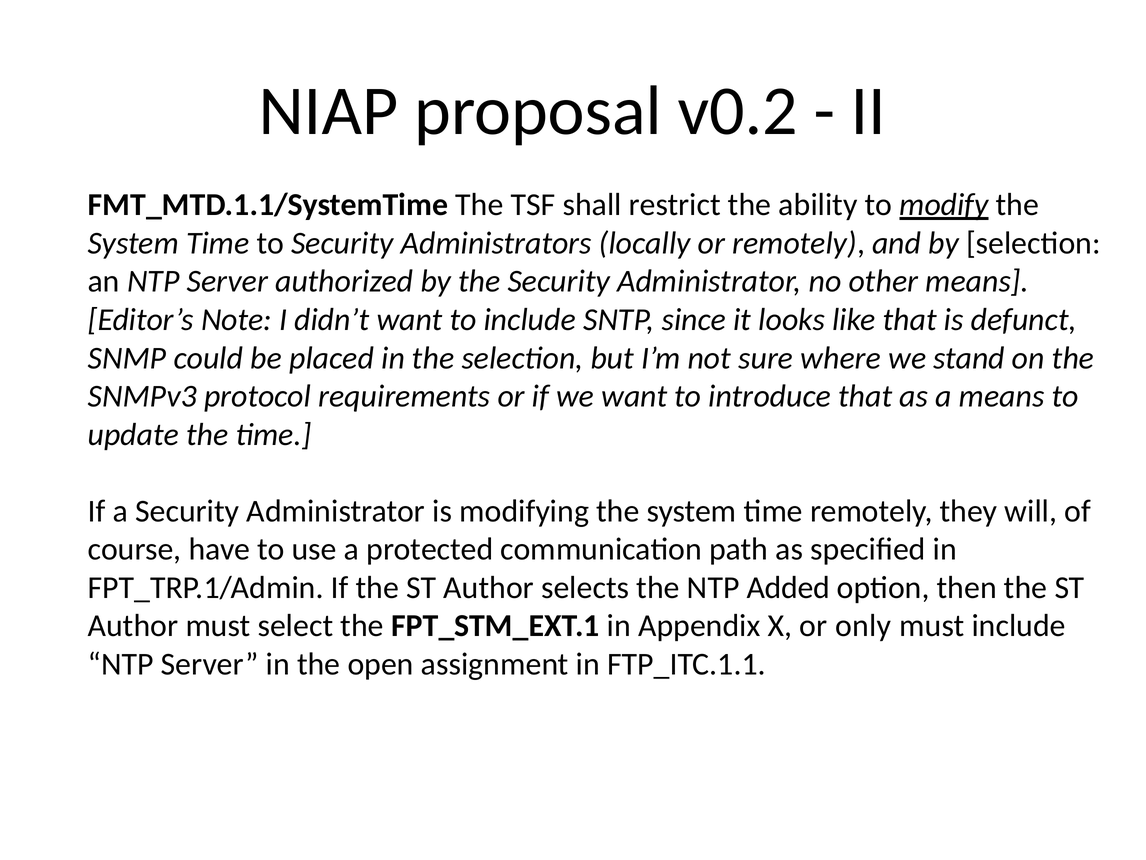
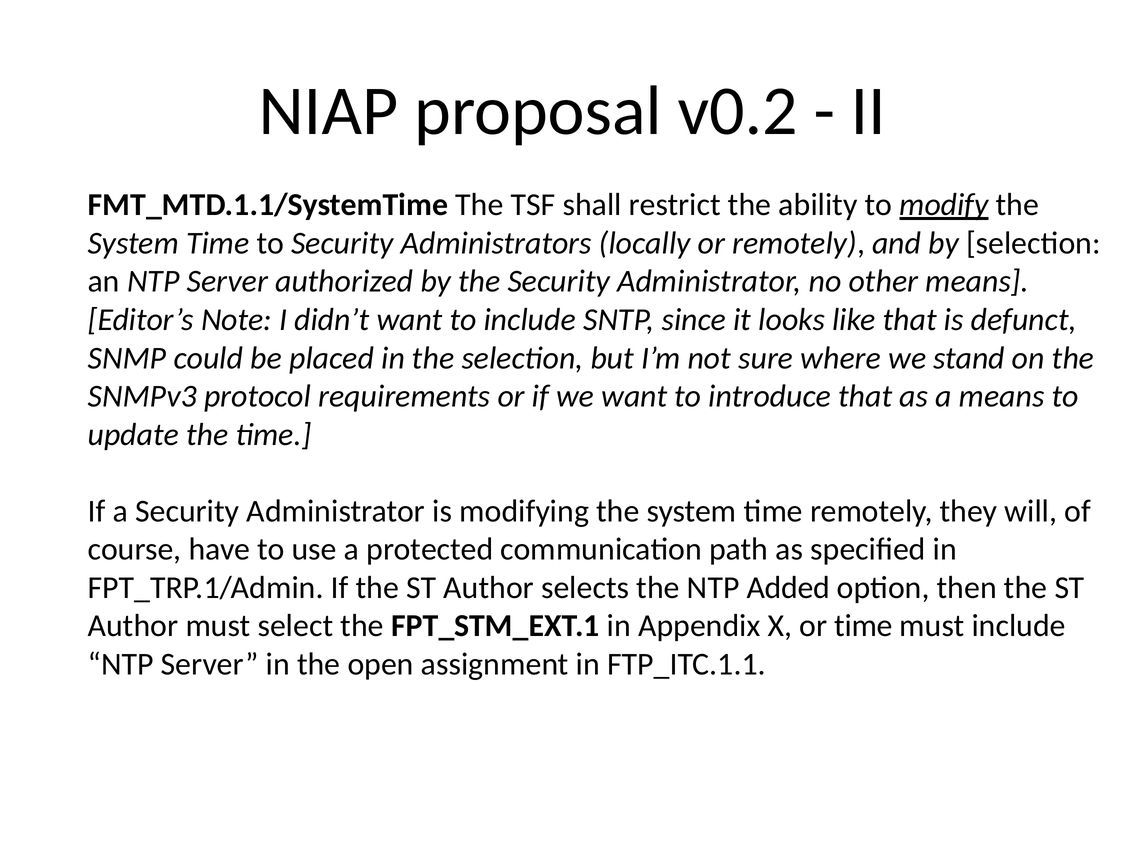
or only: only -> time (863, 626)
